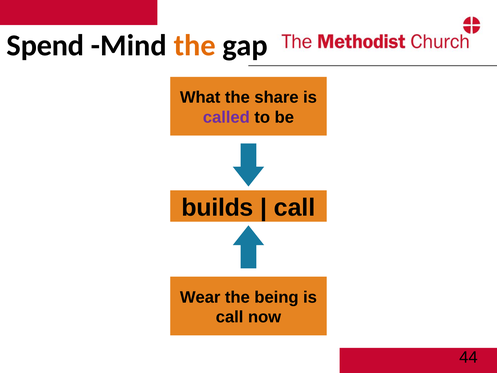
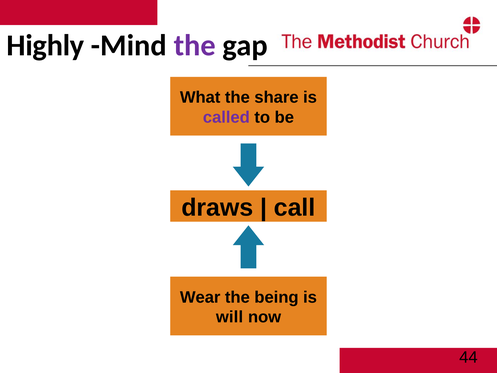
Spend: Spend -> Highly (45, 46)
the colour: orange -> purple (195, 46)
builds: builds -> draws (217, 208)
call: call -> will (230, 317)
